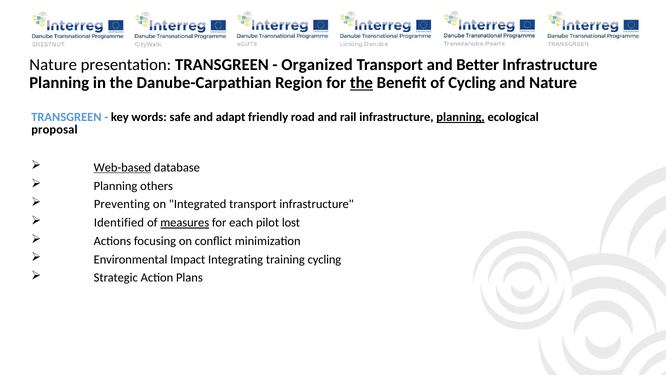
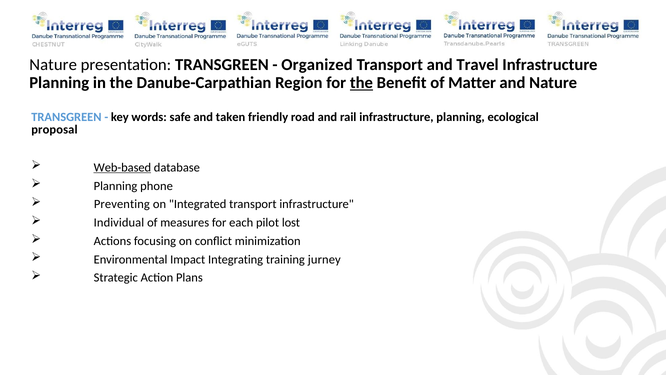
Better: Better -> Travel (478, 65)
of Cycling: Cycling -> Matter (472, 83)
adapt: adapt -> taken (231, 117)
planning underline: present -> none (461, 117)
others: others -> phone (157, 186)
Identified: Identified -> Individual (119, 222)
measures underline: present -> none (185, 222)
training cycling: cycling -> jurney (324, 259)
